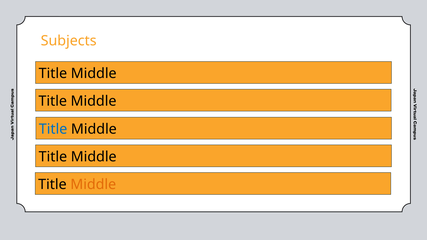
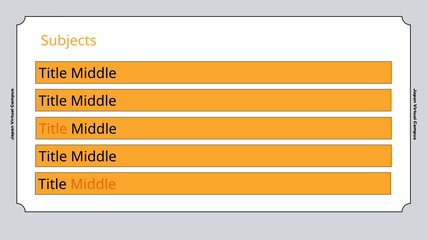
Title colour: blue -> orange (53, 129)
